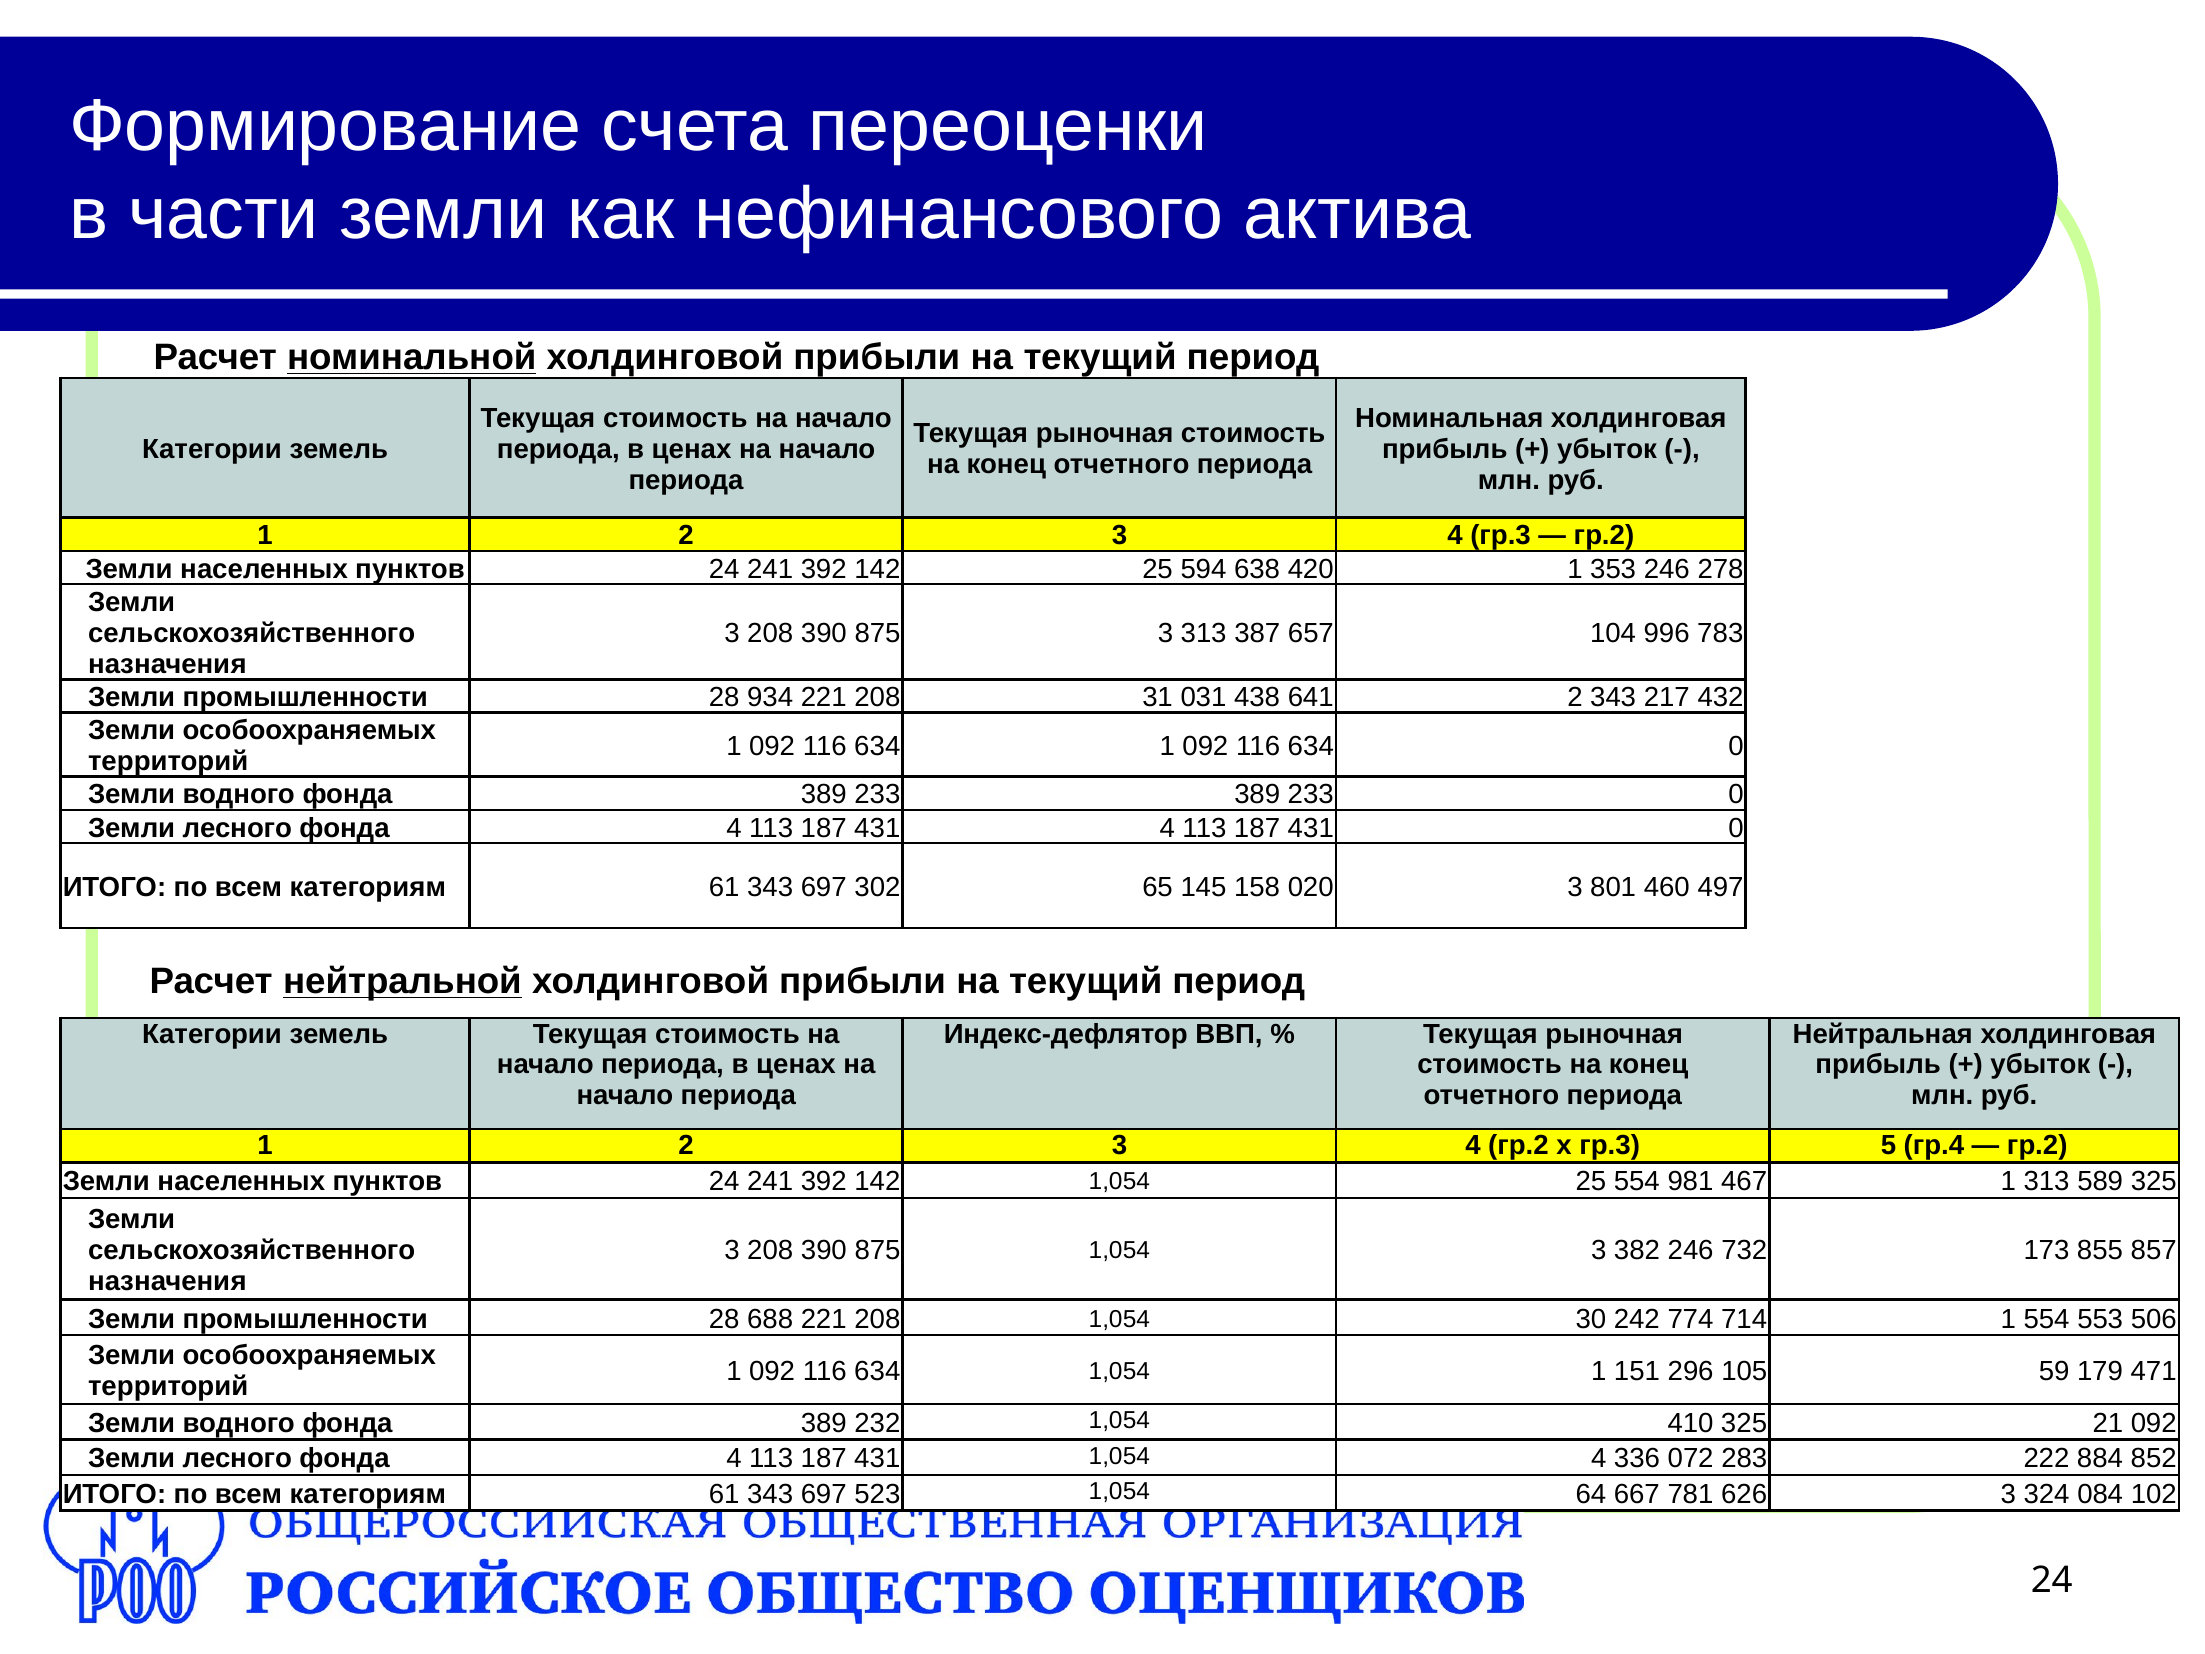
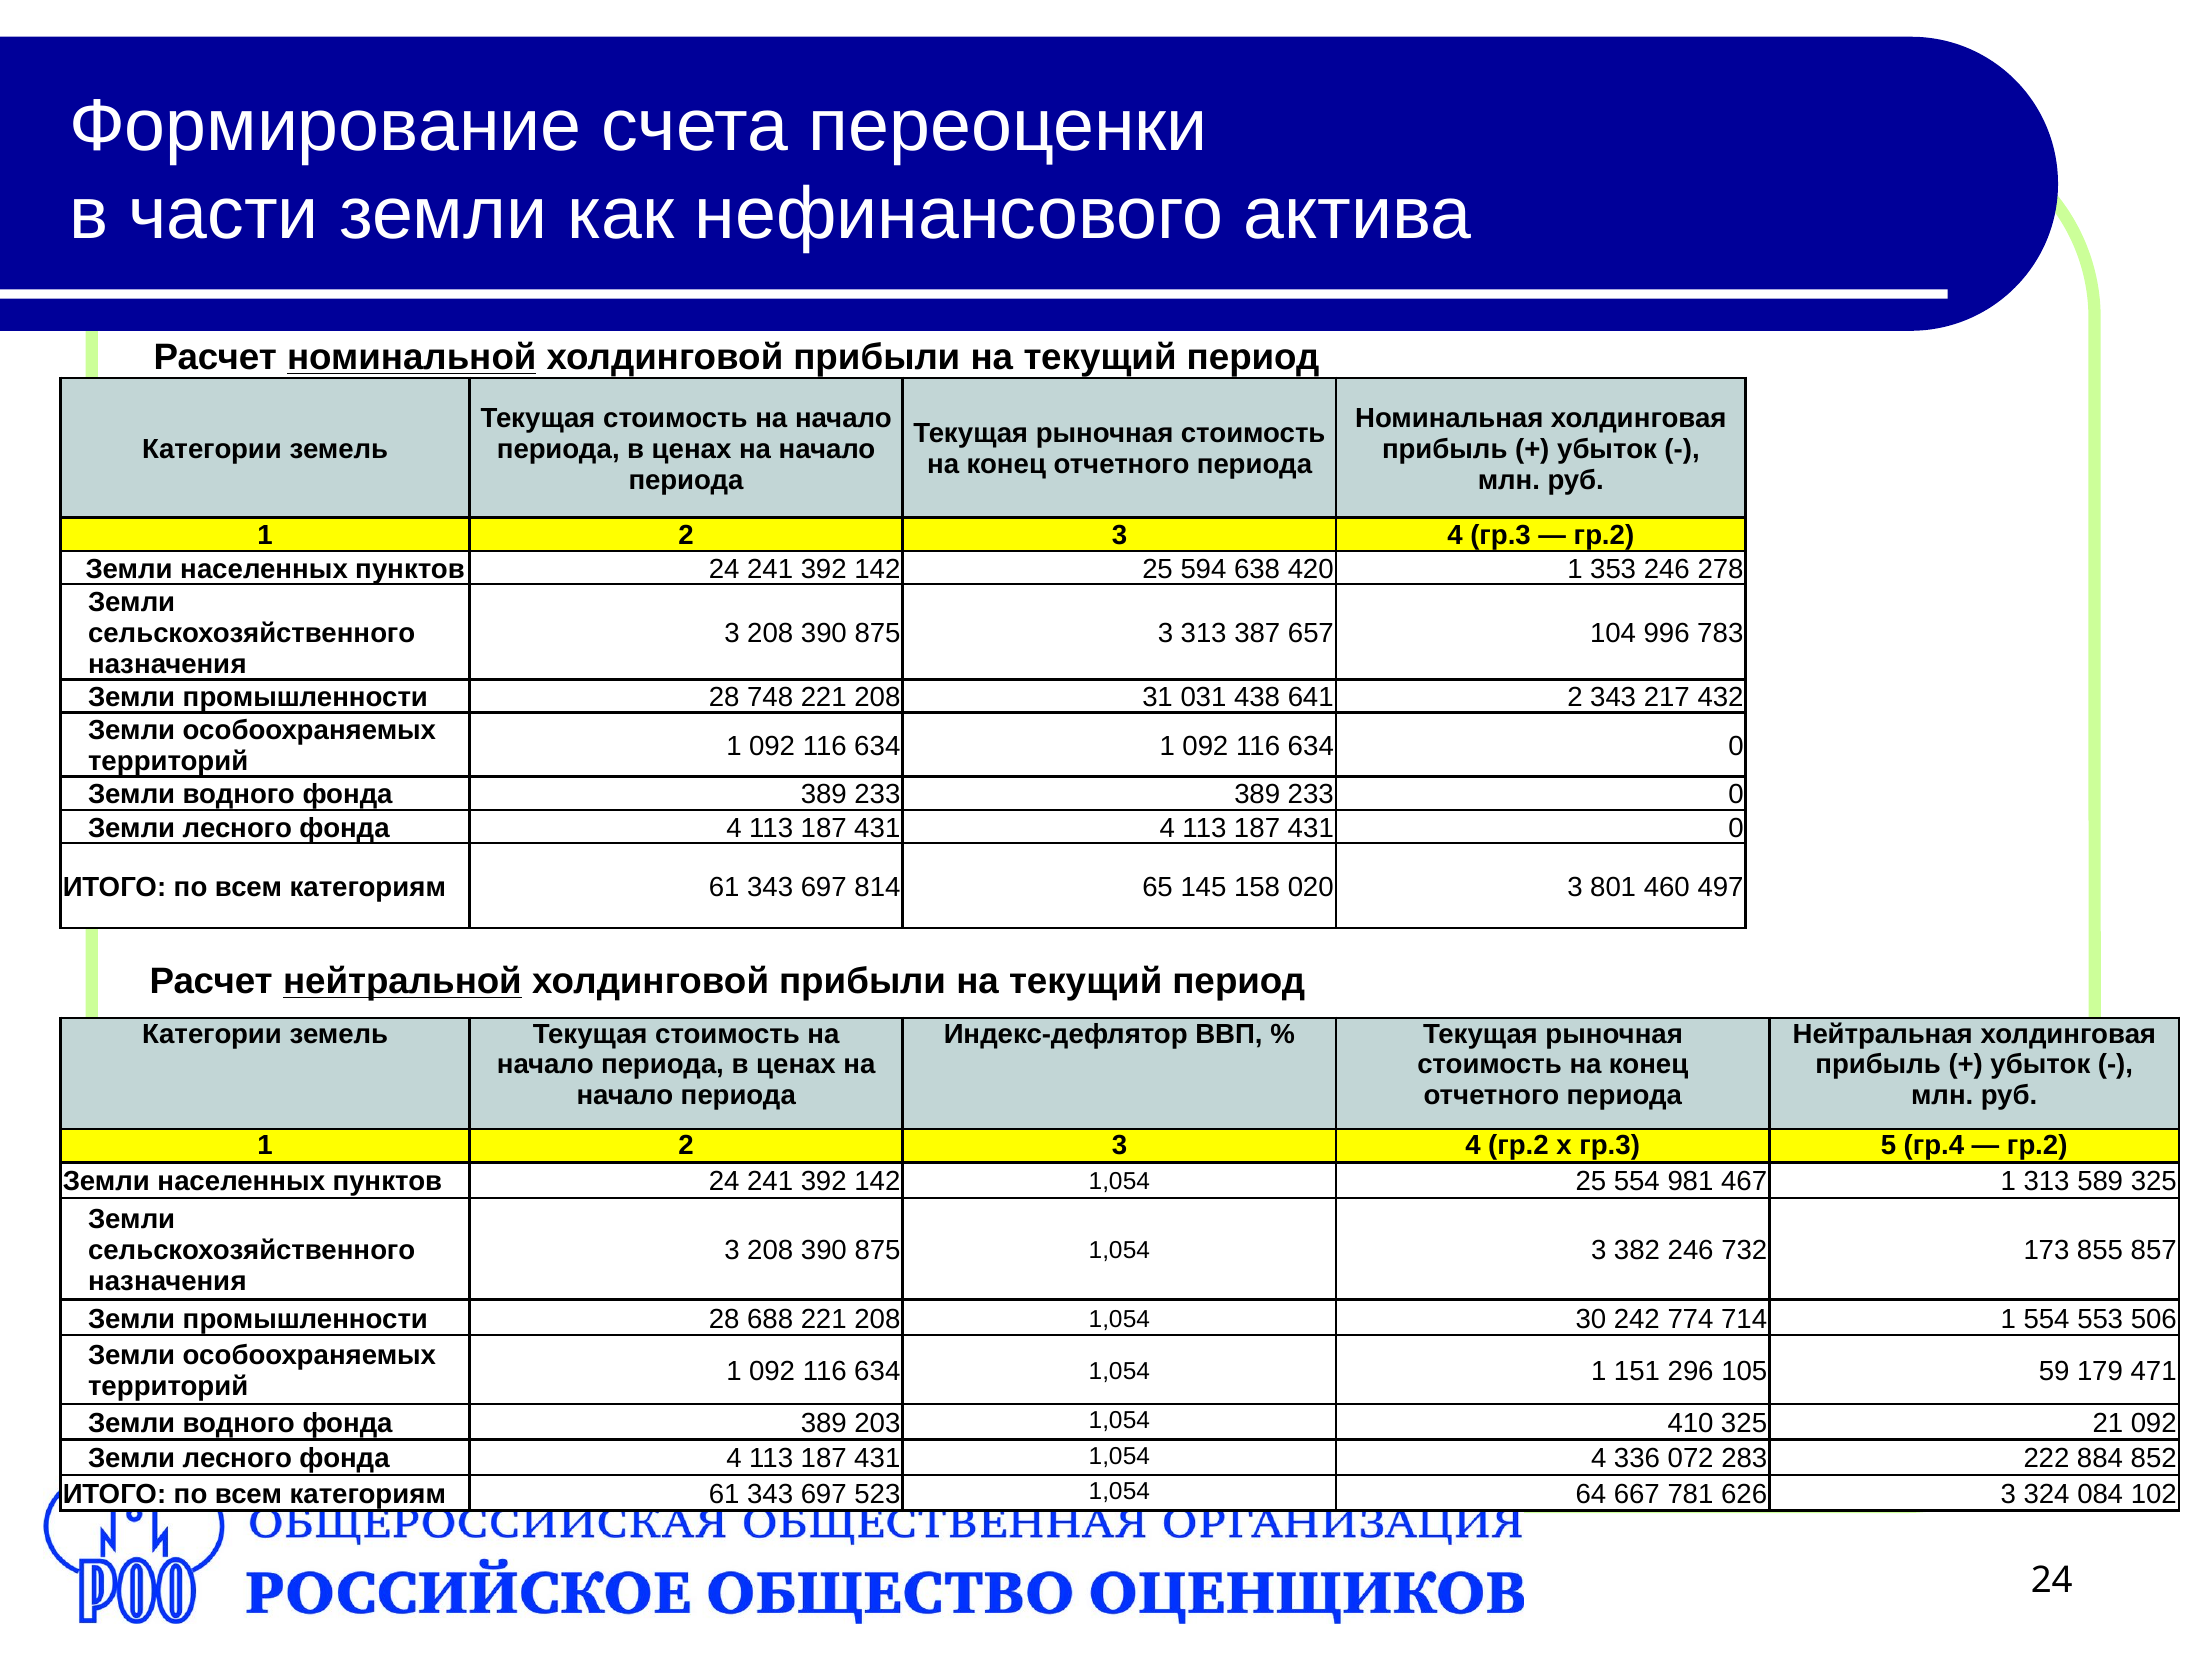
934: 934 -> 748 (770, 697)
302: 302 -> 814 (877, 887)
232: 232 -> 203 (877, 1423)
